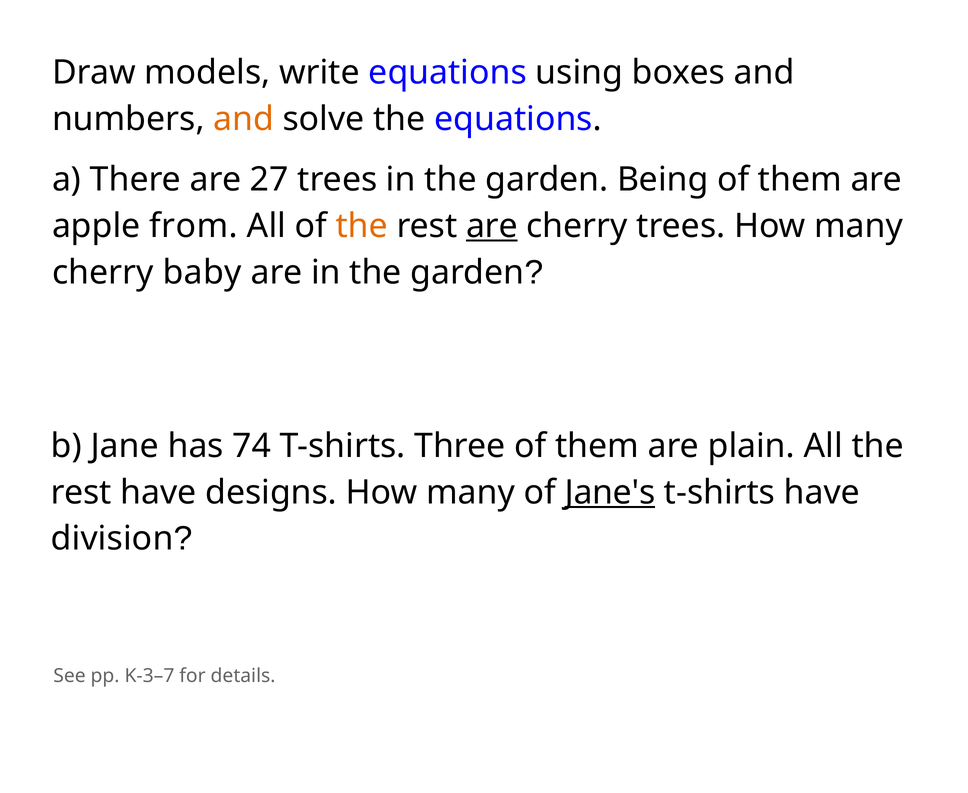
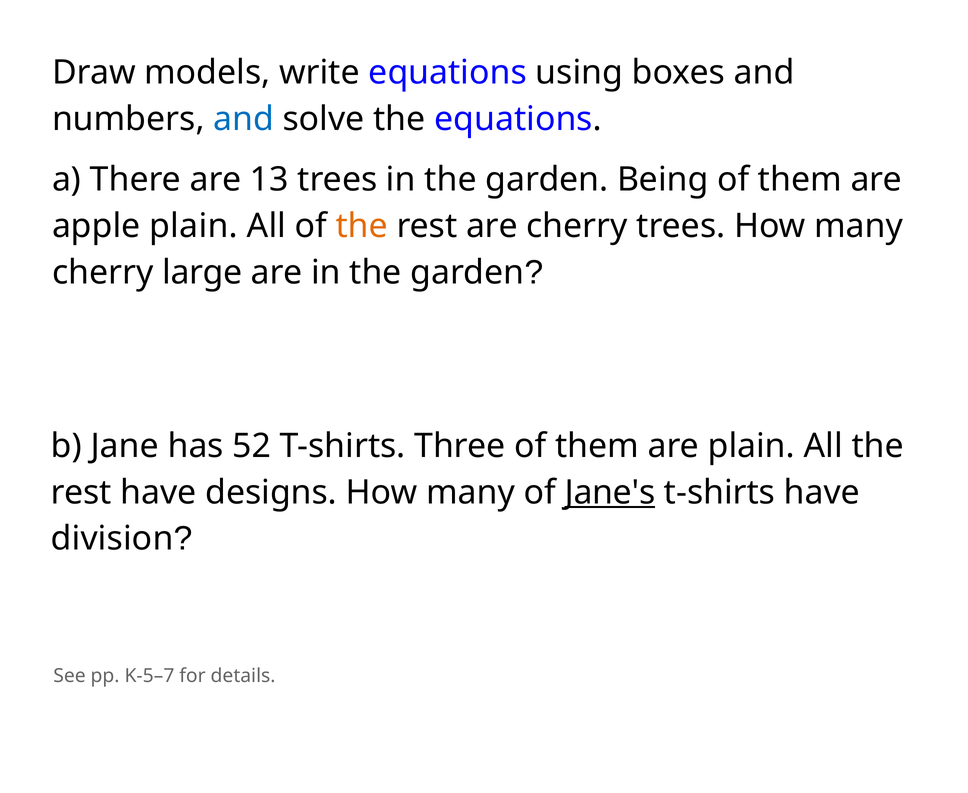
and colour: orange -> blue (244, 119)
27: 27 -> 13 (269, 180)
apple from: from -> plain (194, 226)
are underline: present -> none (492, 226)
baby: baby -> large (202, 273)
74: 74 -> 52 (252, 446)
K-3–7: K-3–7 -> K-5–7 (149, 677)
